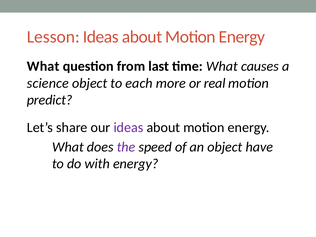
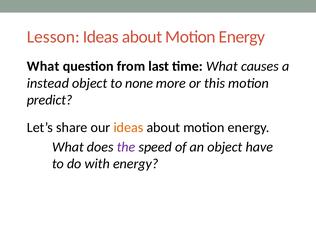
science: science -> instead (48, 83)
each: each -> none (139, 83)
real: real -> this (215, 83)
ideas colour: purple -> orange (128, 127)
